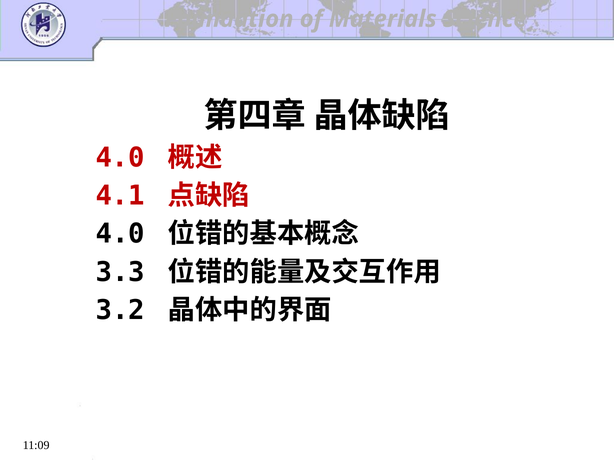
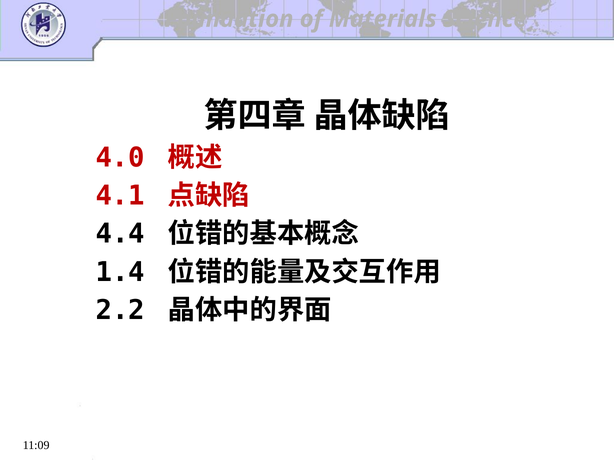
4.0: 4.0 -> 4.4 (120, 234)
3.3: 3.3 -> 1.4 (120, 272)
3.2: 3.2 -> 2.2 (120, 311)
